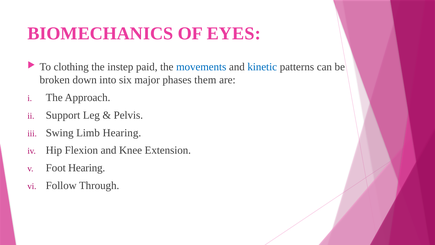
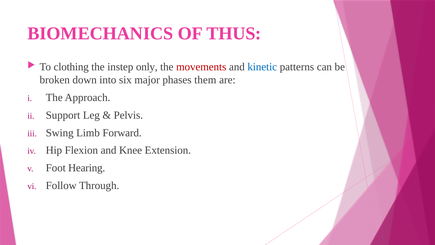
EYES: EYES -> THUS (234, 34)
paid: paid -> only (147, 67)
movements colour: blue -> red (201, 67)
Limb Hearing: Hearing -> Forward (122, 133)
